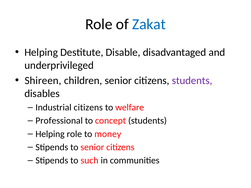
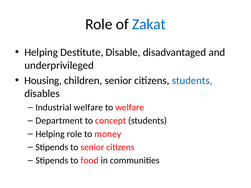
Shireen: Shireen -> Housing (43, 81)
students colour: purple -> blue (192, 81)
Industrial citizens: citizens -> welfare (88, 108)
Professional: Professional -> Department (59, 121)
such: such -> food (89, 161)
